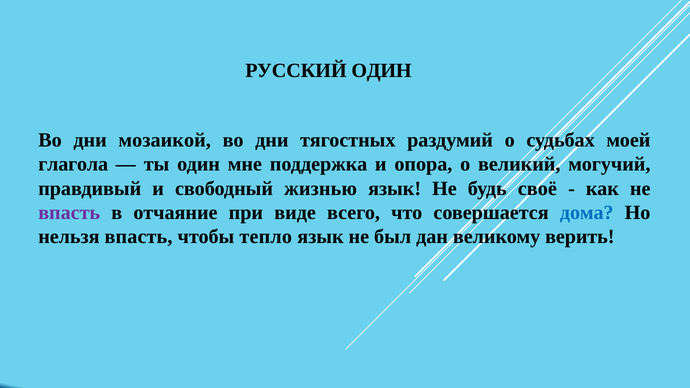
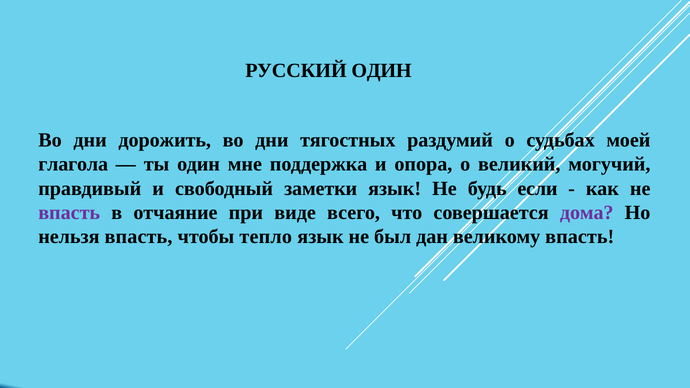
мозаикой: мозаикой -> дорожить (165, 140)
жизнью: жизнью -> заметки (321, 189)
своё: своё -> если (538, 189)
дома colour: blue -> purple (587, 213)
великому верить: верить -> впасть (580, 237)
